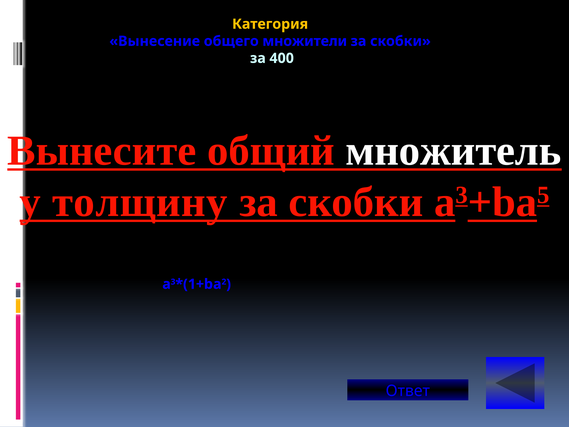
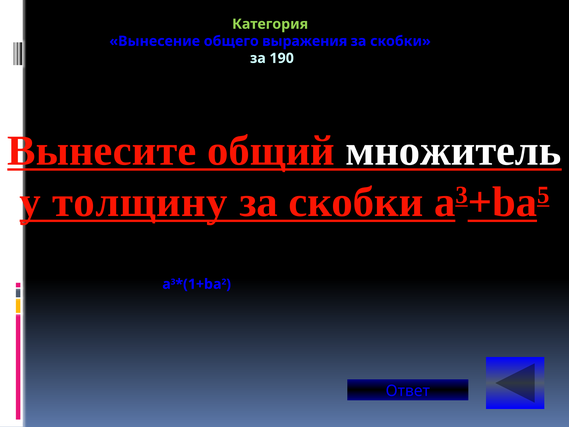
Категория colour: yellow -> light green (270, 24)
множители: множители -> выражения (305, 41)
400: 400 -> 190 (282, 58)
